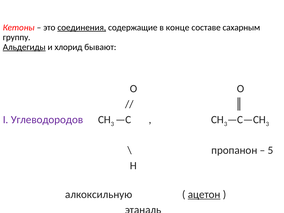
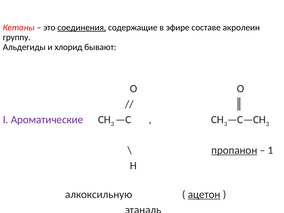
конце: конце -> эфире (178, 27)
сахарным: сахарным -> акролеин (241, 27)
Альдегиды underline: present -> none (24, 47)
Углеводородов: Углеводородов -> Ароматические (47, 120)
пропанон underline: none -> present (234, 150)
5: 5 -> 1 (271, 150)
